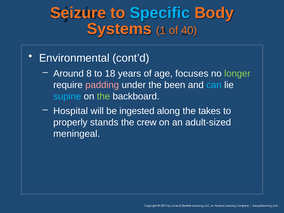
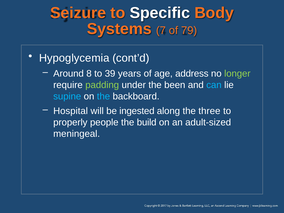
Specific colour: light blue -> white (160, 13)
1: 1 -> 7 (161, 31)
40: 40 -> 79 (189, 31)
Environmental: Environmental -> Hypoglycemia (74, 58)
18: 18 -> 39 (110, 74)
focuses: focuses -> address (192, 74)
padding colour: pink -> light green (102, 85)
the colour: light green -> light blue (103, 96)
takes: takes -> three (209, 111)
stands: stands -> people (104, 122)
crew: crew -> build (147, 122)
